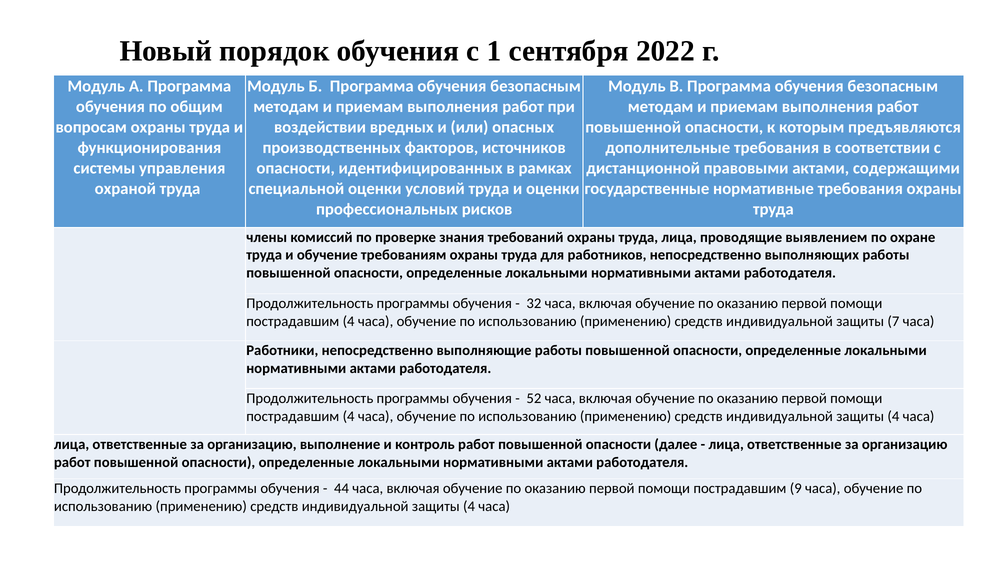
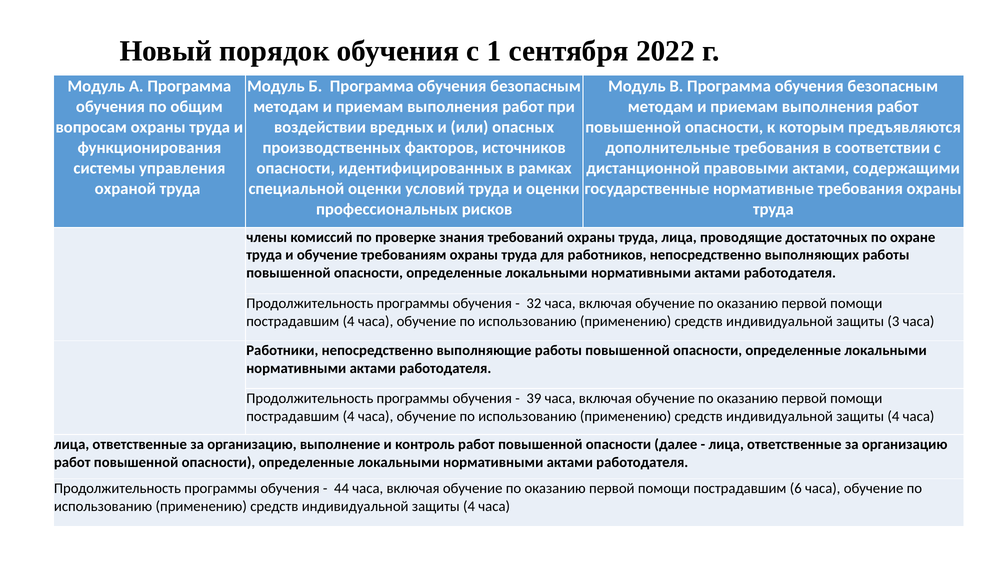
выявлением: выявлением -> достаточных (826, 237)
7: 7 -> 3 (893, 321)
52: 52 -> 39 (534, 398)
9: 9 -> 6 (796, 489)
